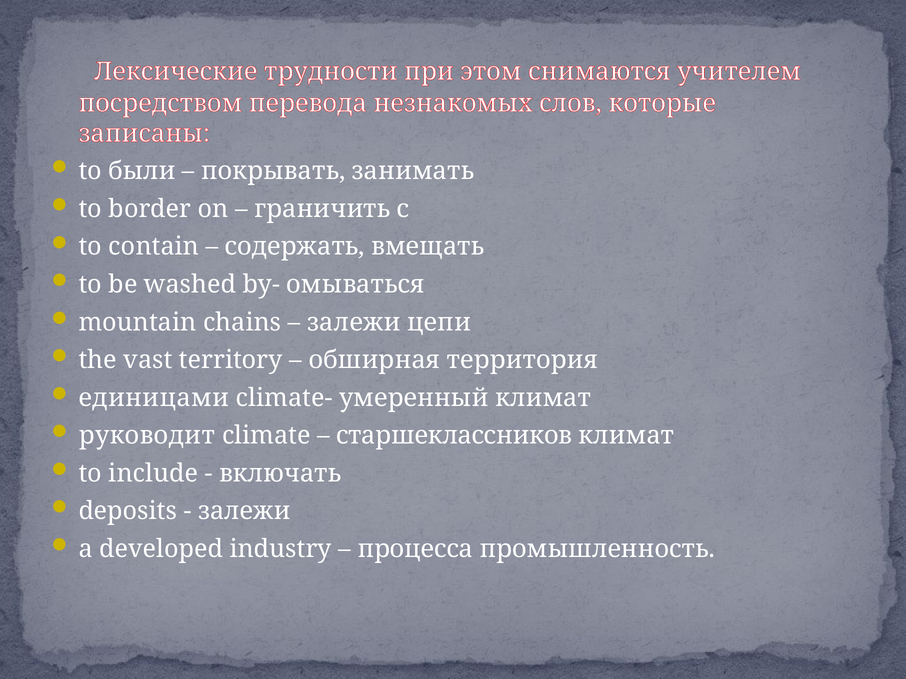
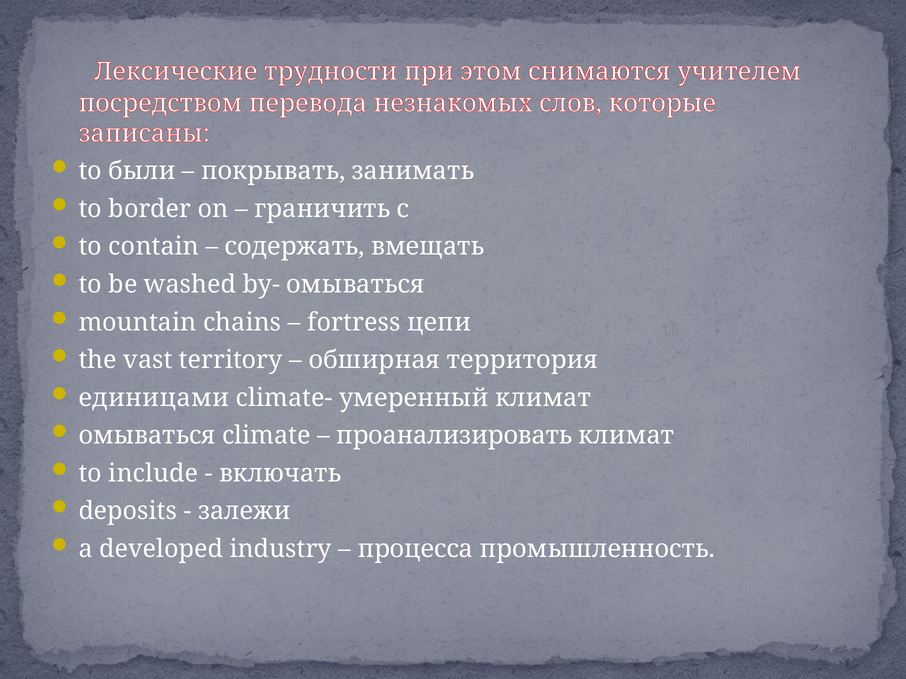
залежи: залежи -> fortress (354, 322)
руководит: руководит -> омываться (147, 436)
старшеклассников: старшеклассников -> проанализировать (454, 436)
